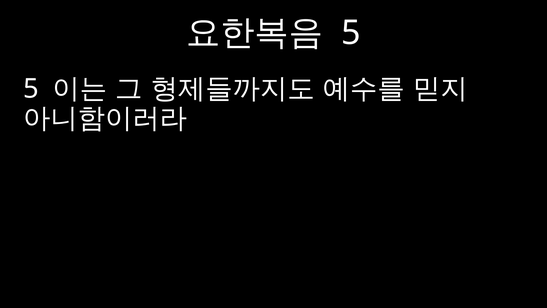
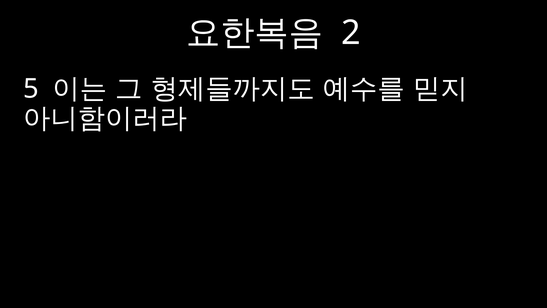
5: 5 -> 2 (351, 33)
